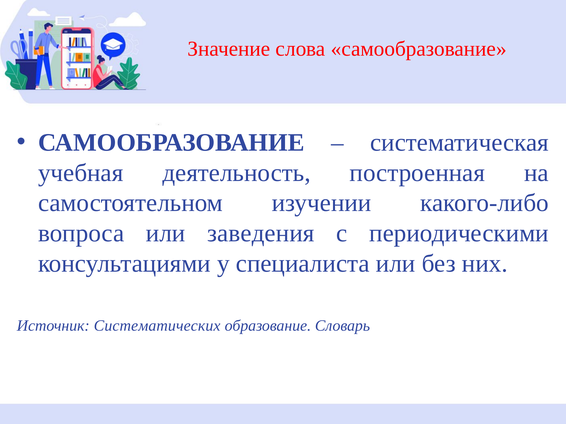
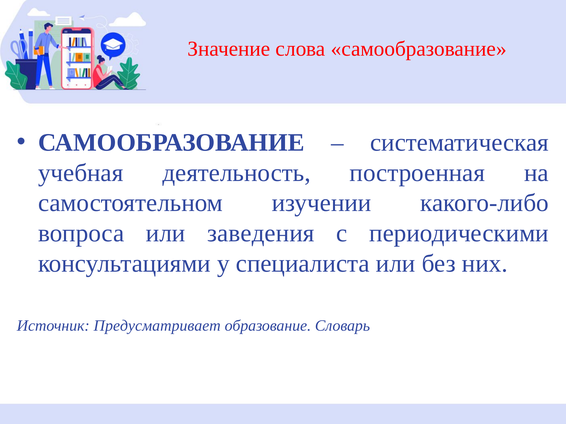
Систематических: Систематических -> Предусматривает (157, 326)
